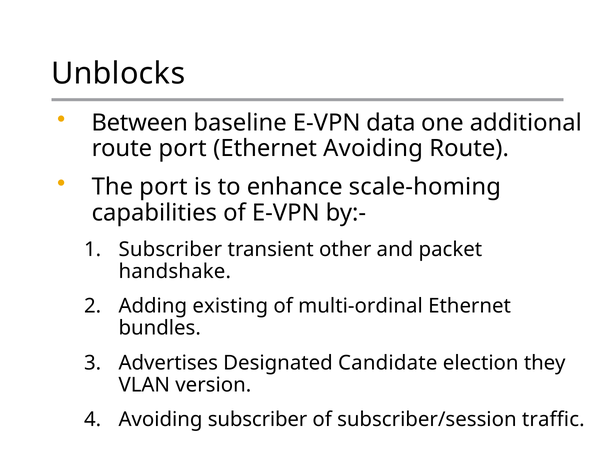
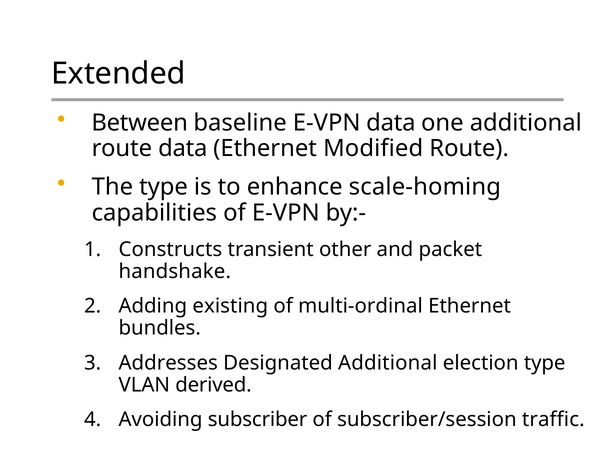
Unblocks: Unblocks -> Extended (118, 74)
route port: port -> data (183, 149)
Ethernet Avoiding: Avoiding -> Modified (373, 149)
The port: port -> type (164, 187)
Subscriber: Subscriber -> Constructs (170, 250)
Advertises: Advertises -> Addresses (168, 364)
Designated Candidate: Candidate -> Additional (388, 364)
election they: they -> type (545, 364)
version: version -> derived (213, 386)
